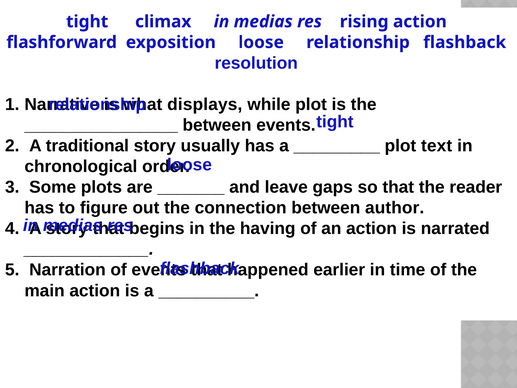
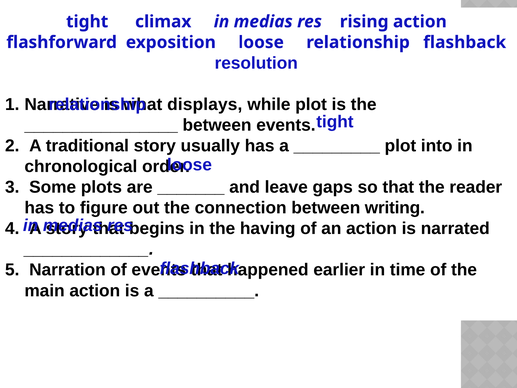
text: text -> into (437, 146)
author: author -> writing (395, 208)
